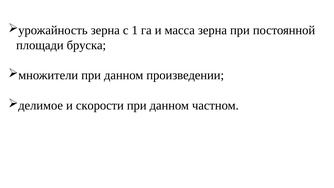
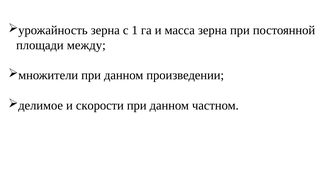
бруска: бруска -> между (86, 45)
